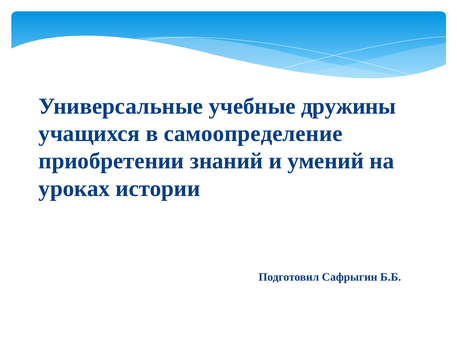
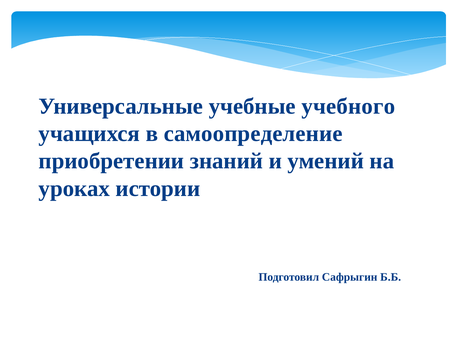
дружины: дружины -> учебного (348, 106)
